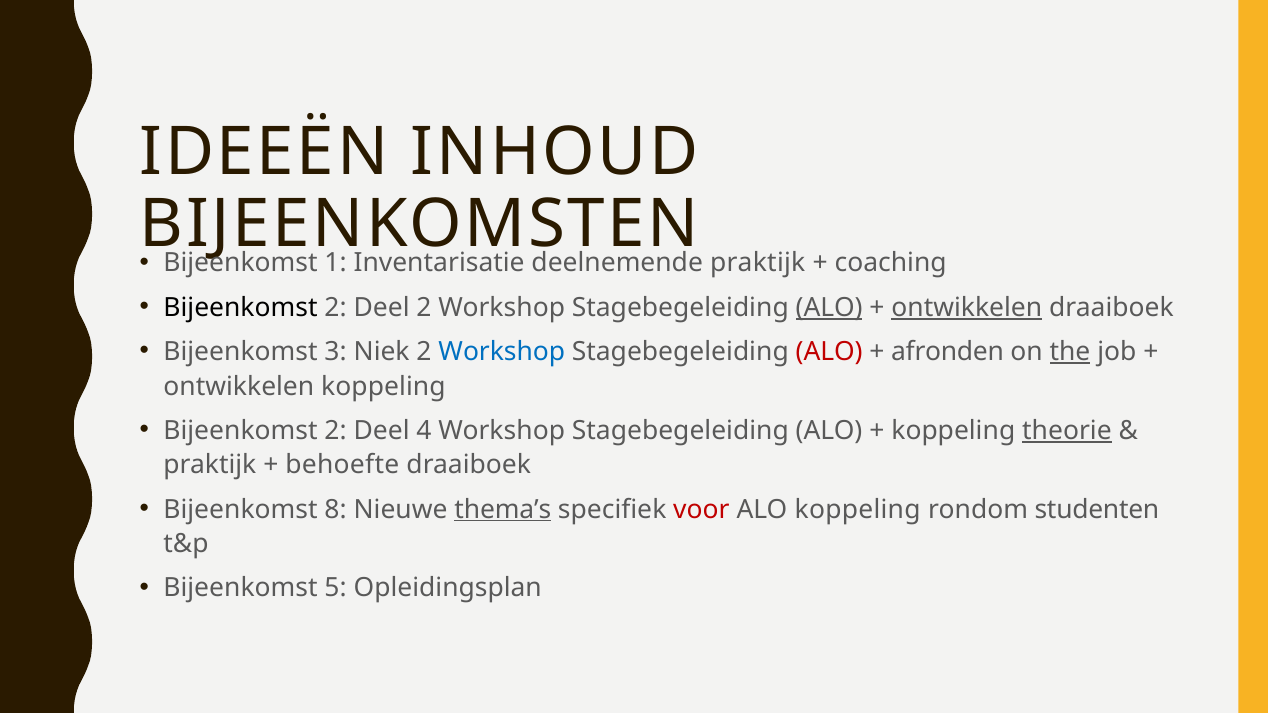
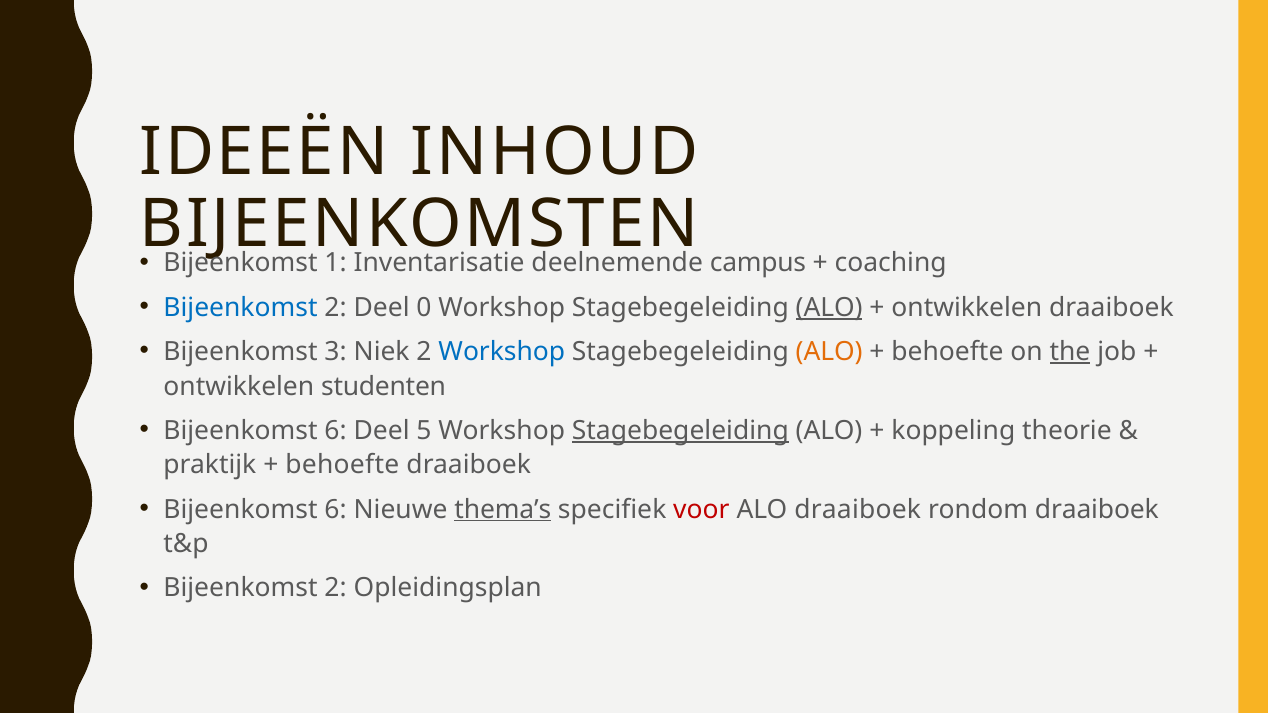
praktijk: praktijk -> campus (758, 263)
Bijeenkomst colour: black -> blue (241, 307)
Deel 2: 2 -> 0 (424, 307)
ontwikkelen underline: present -> none (967, 307)
ALO colour: red -> orange (829, 352)
afronden: afronden -> behoefte (947, 352)
ontwikkelen koppeling: koppeling -> studenten (384, 386)
2: 2 -> 6 (336, 431)
4: 4 -> 5 (424, 431)
Stagebegeleiding underline: none -> present (680, 431)
theorie underline: present -> none (1067, 431)
8: 8 -> 6 (336, 509)
ALO koppeling: koppeling -> draaiboek (858, 509)
rondom studenten: studenten -> draaiboek (1097, 509)
5: 5 -> 2 (336, 588)
